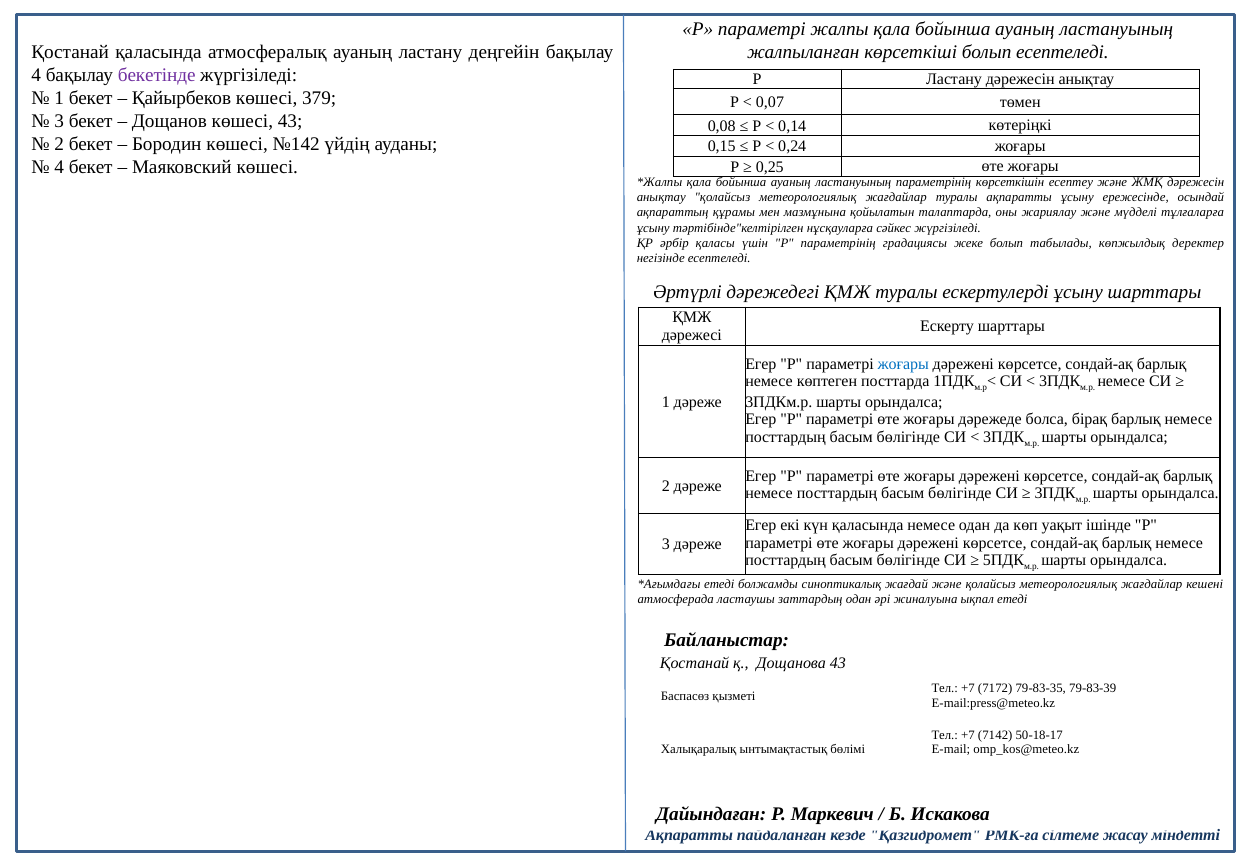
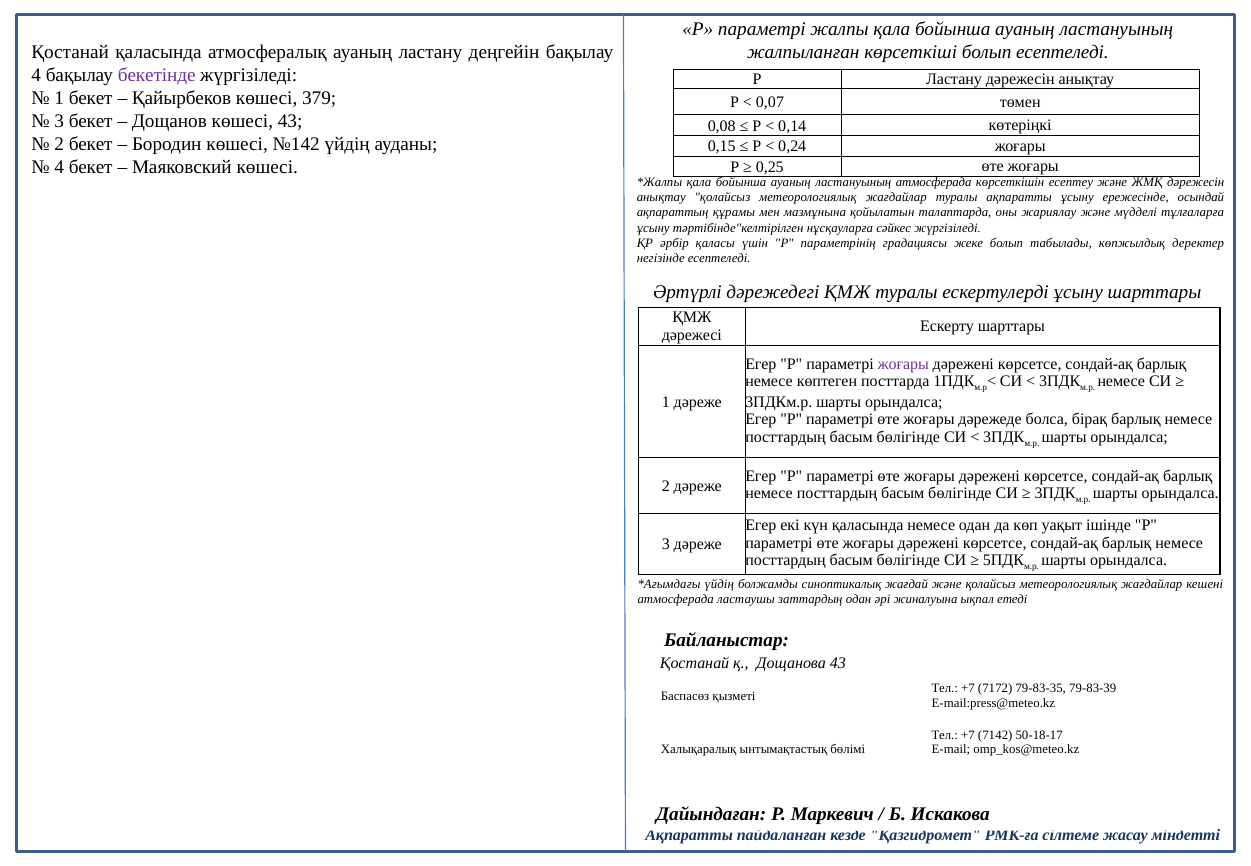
ластануының параметрінің: параметрінің -> атмосферада (934, 182)
жоғары colour: blue -> purple (903, 364)
етеді: етеді -> үйдің (719, 584)
